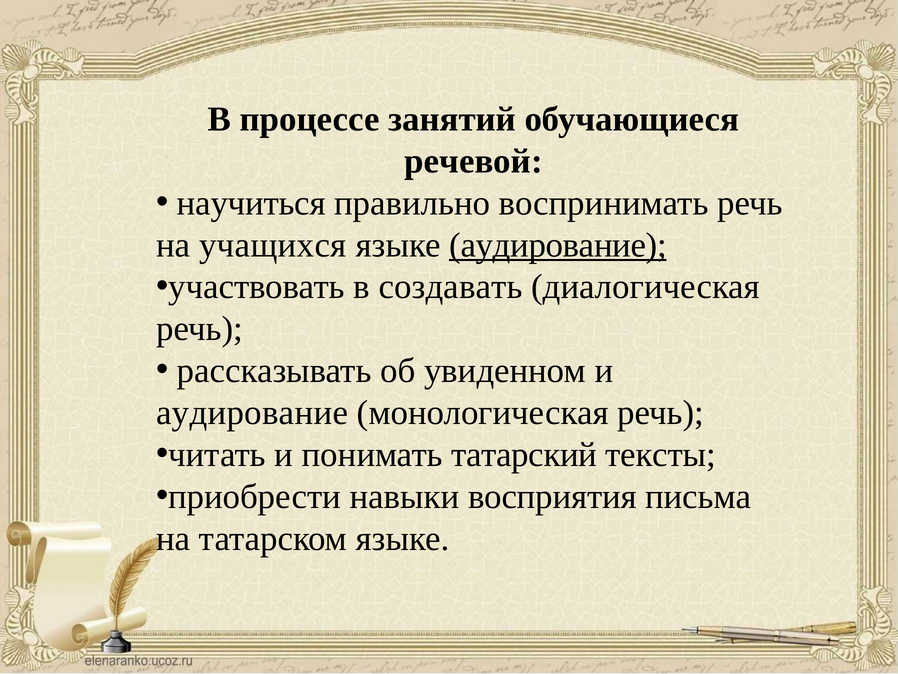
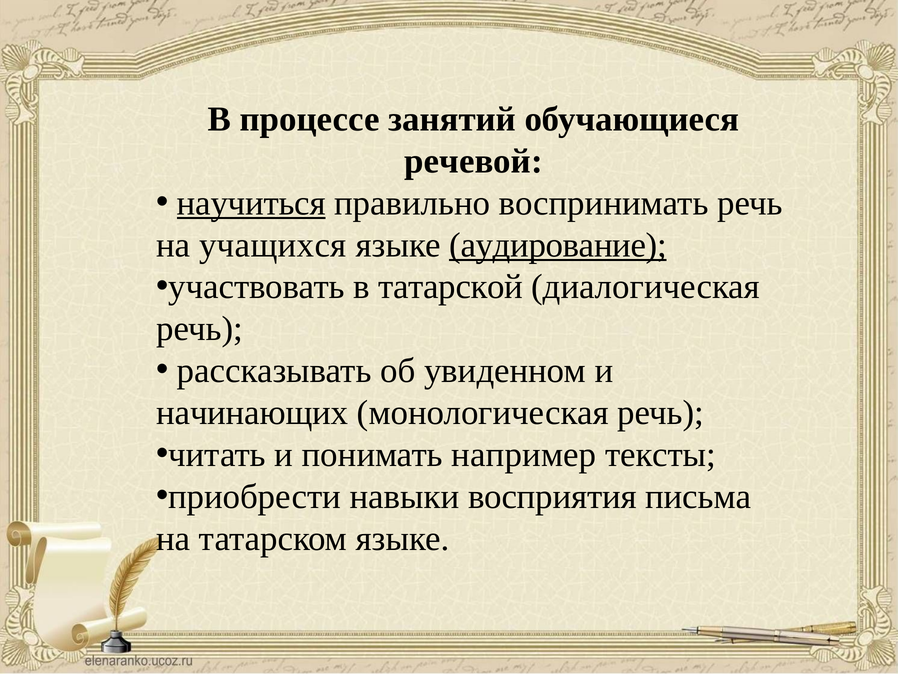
научиться underline: none -> present (251, 203)
создавать: создавать -> татарской (451, 287)
аудирование: аудирование -> начинающих (252, 413)
татарский: татарский -> например (524, 454)
